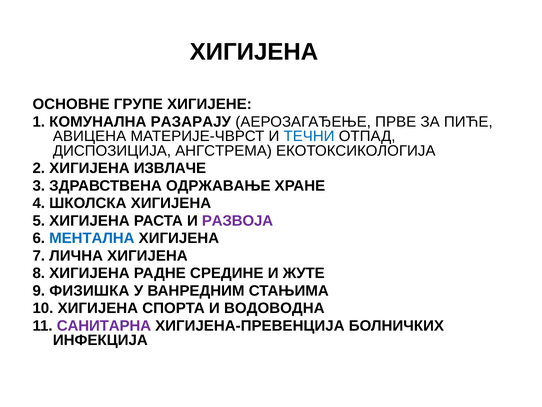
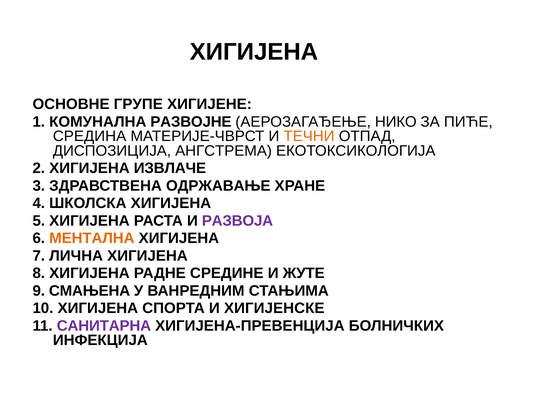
РАЗАРАЈУ: РАЗАРАЈУ -> РАЗВОЈНЕ (191, 122)
ПРВЕ: ПРВЕ -> НИКО (396, 122)
АВИЦЕНА: АВИЦЕНА -> СРЕДИНА (90, 136)
ТЕЧНИ colour: blue -> orange (309, 136)
МЕНТАЛНА colour: blue -> orange (92, 238)
ФИЗИШКА: ФИЗИШКА -> СМАЊЕНА (90, 290)
ВОДОВОДНА: ВОДОВОДНА -> ХИГИЈЕНСКЕ (274, 308)
